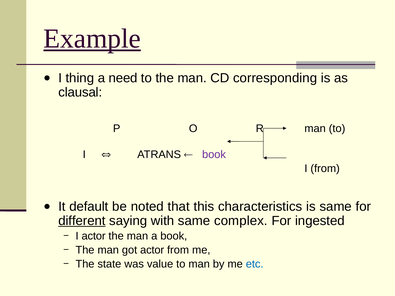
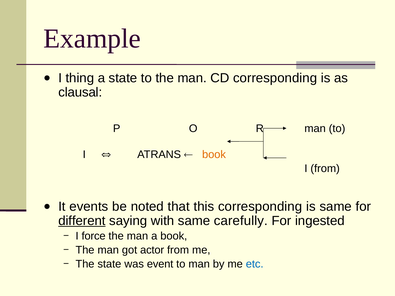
Example underline: present -> none (92, 39)
a need: need -> state (123, 78)
book colour: purple -> orange (214, 155)
default: default -> events (89, 207)
this characteristics: characteristics -> corresponding (260, 207)
complex: complex -> carefully (241, 221)
I actor: actor -> force (94, 236)
value: value -> event (160, 264)
